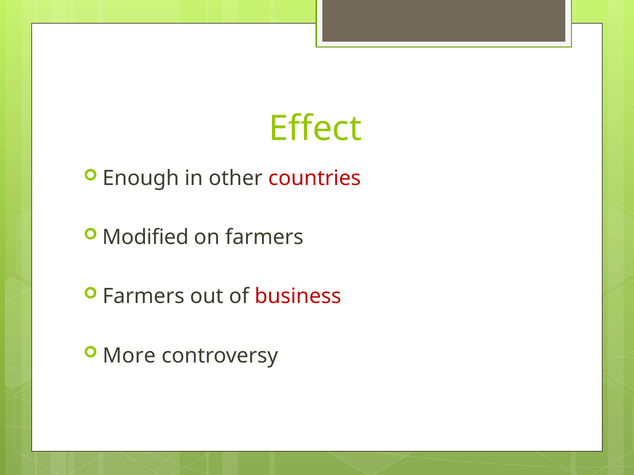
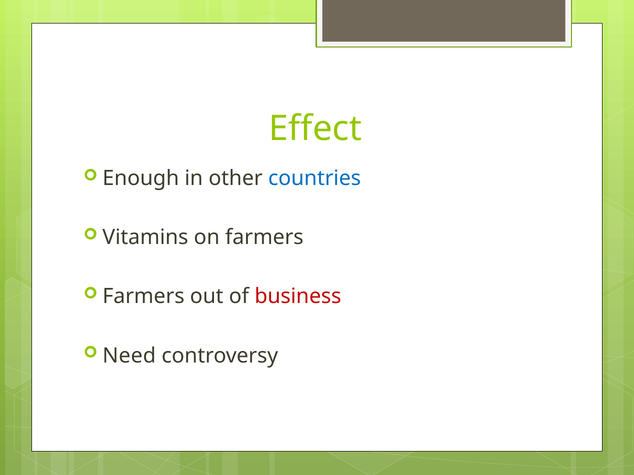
countries colour: red -> blue (315, 178)
Modified: Modified -> Vitamins (145, 238)
More: More -> Need (129, 356)
